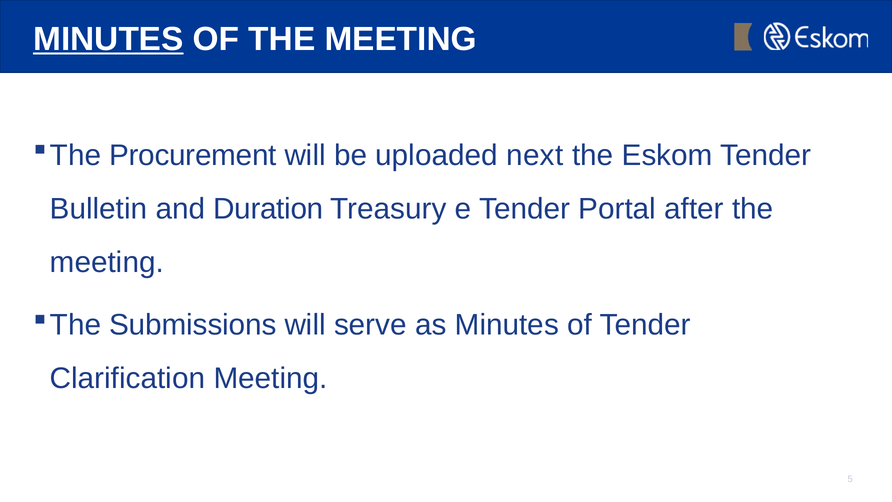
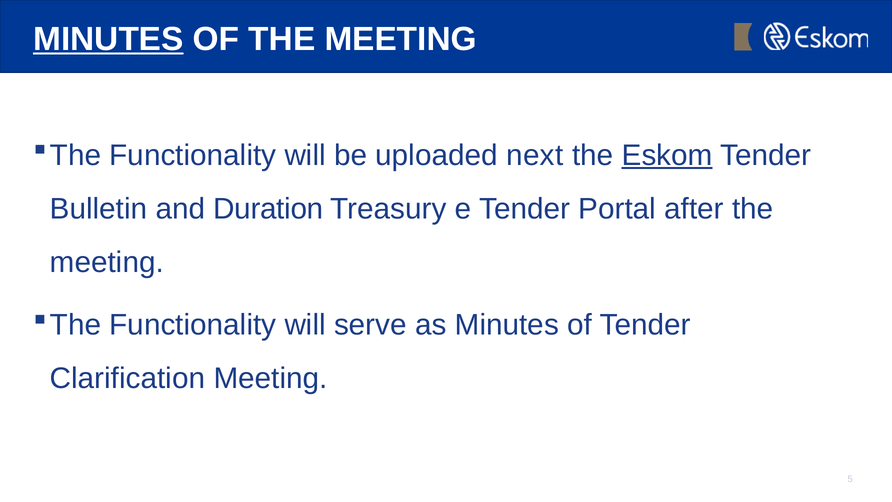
Procurement: Procurement -> Functionality (193, 155)
Eskom underline: none -> present (667, 155)
Submissions: Submissions -> Functionality (193, 325)
